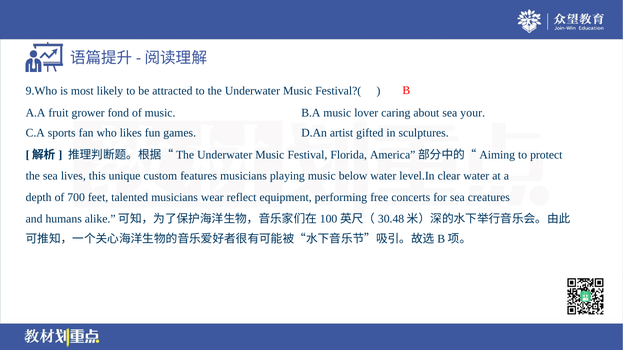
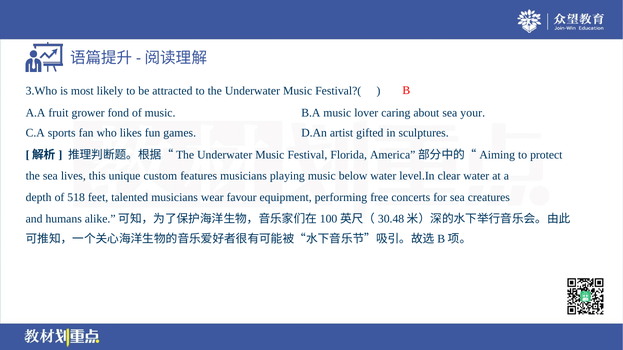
9.Who: 9.Who -> 3.Who (41, 91)
700: 700 -> 518 (76, 198)
reflect: reflect -> favour (242, 198)
